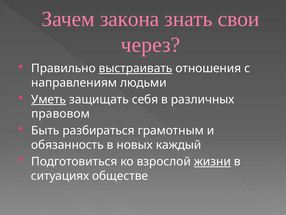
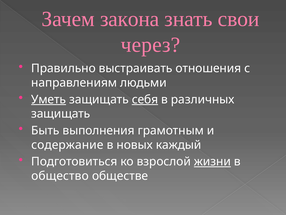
выстраивать underline: present -> none (136, 68)
себя underline: none -> present (145, 99)
правовом: правовом -> защищать (61, 114)
разбираться: разбираться -> выполнения (99, 130)
обязанность: обязанность -> содержание (67, 145)
ситуациях: ситуациях -> общество (60, 176)
